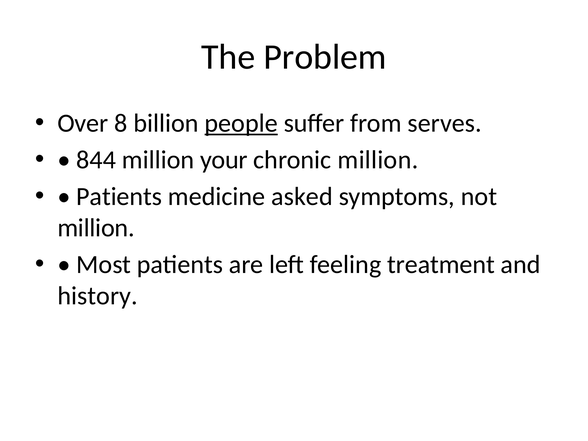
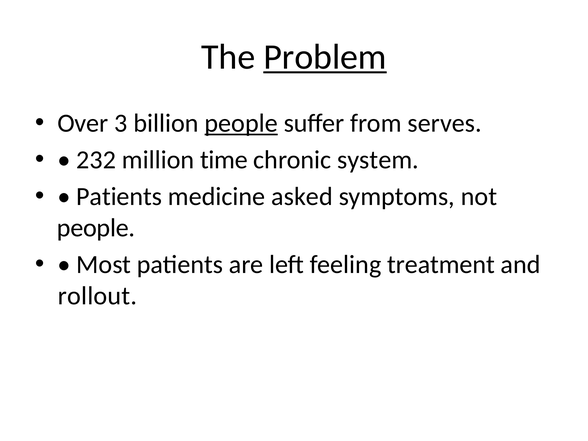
Problem underline: none -> present (325, 57)
8: 8 -> 3 (121, 123)
844: 844 -> 232 (96, 160)
your: your -> time (224, 160)
chronic million: million -> system (378, 160)
million: million -> people (96, 228)
history: history -> rollout (97, 296)
